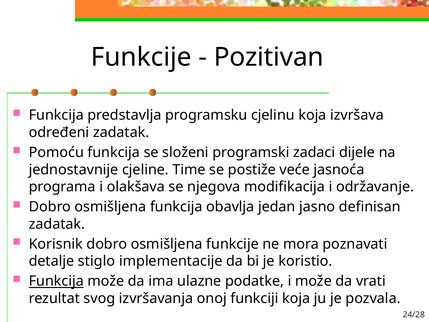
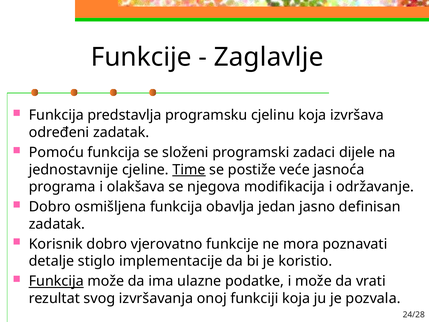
Pozitivan: Pozitivan -> Zaglavlje (269, 57)
Time underline: none -> present (189, 170)
Korisnik dobro osmišljena: osmišljena -> vjerovatno (167, 244)
